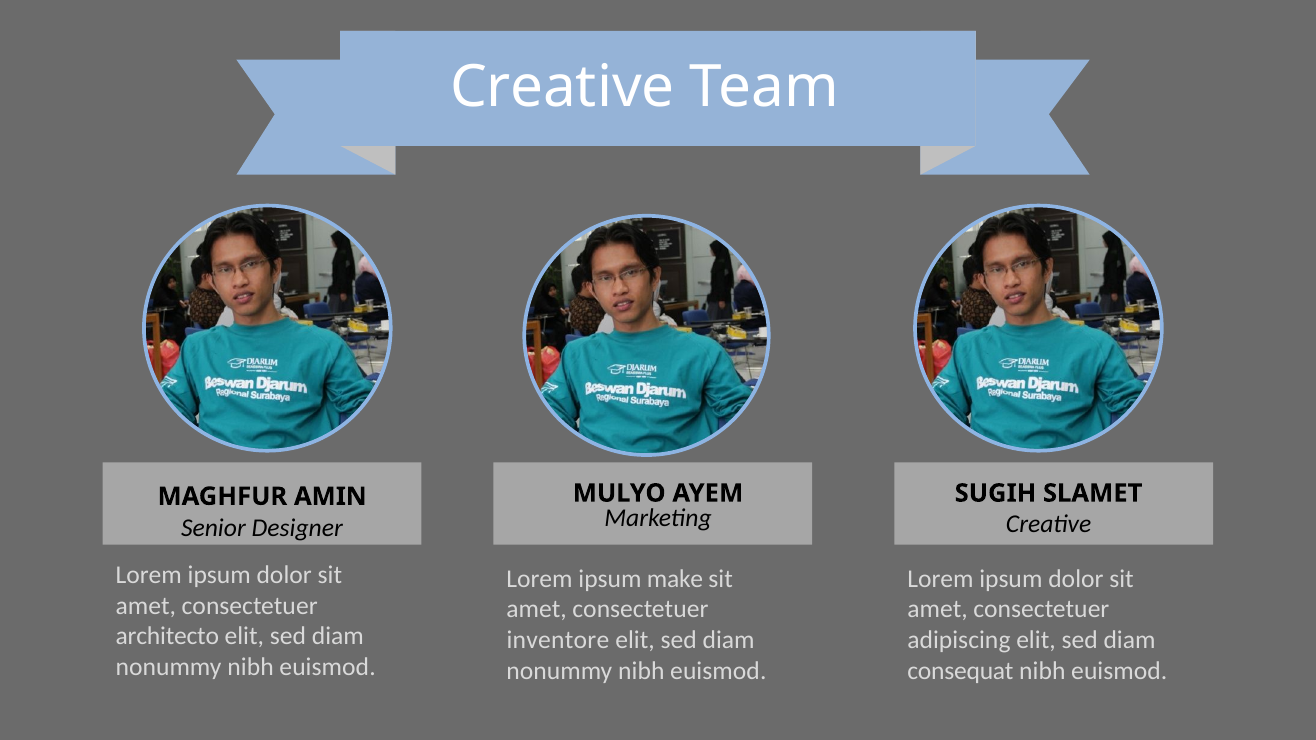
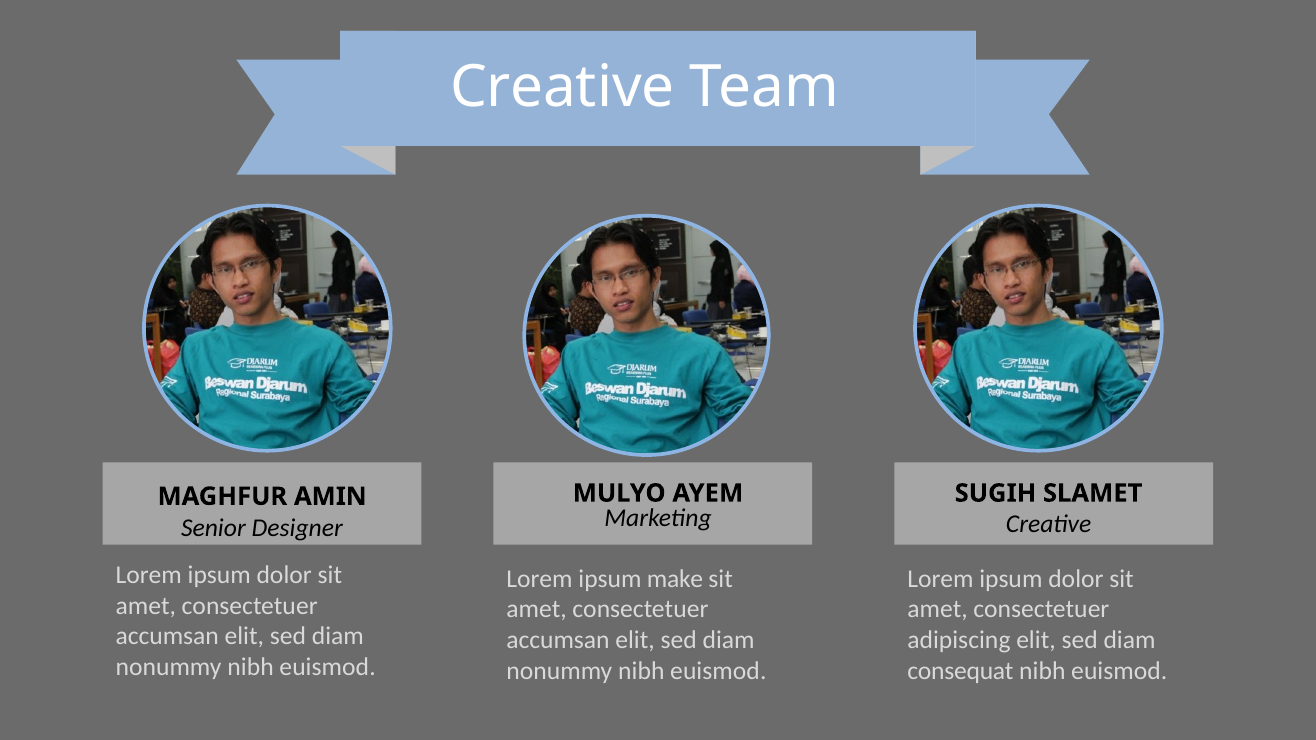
architecto: architecto -> accumsan (167, 637)
inventore: inventore -> accumsan (558, 640)
